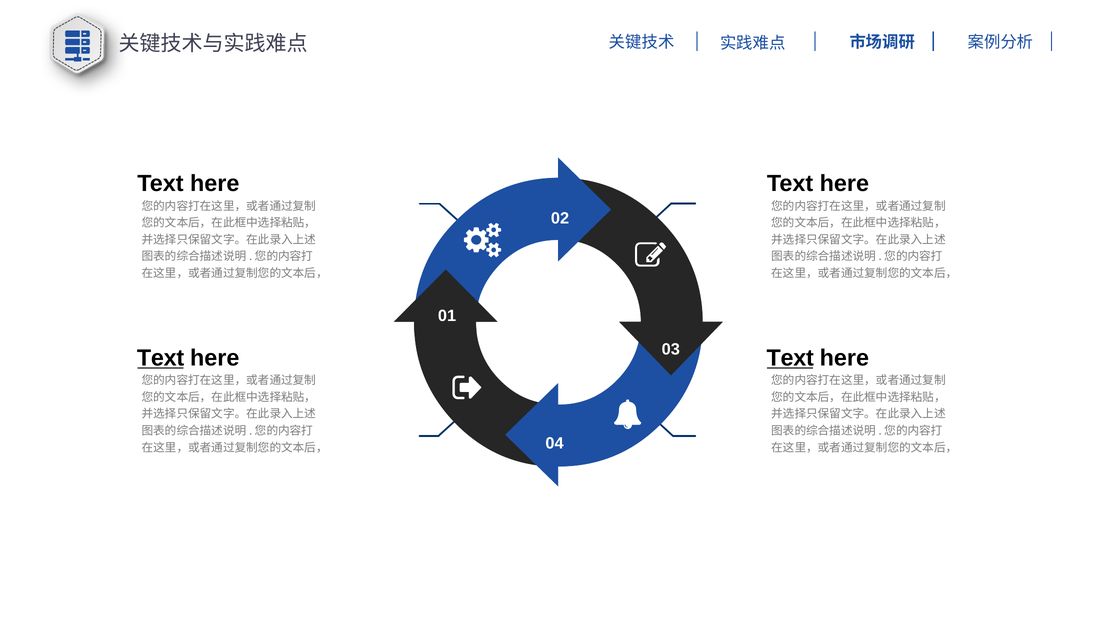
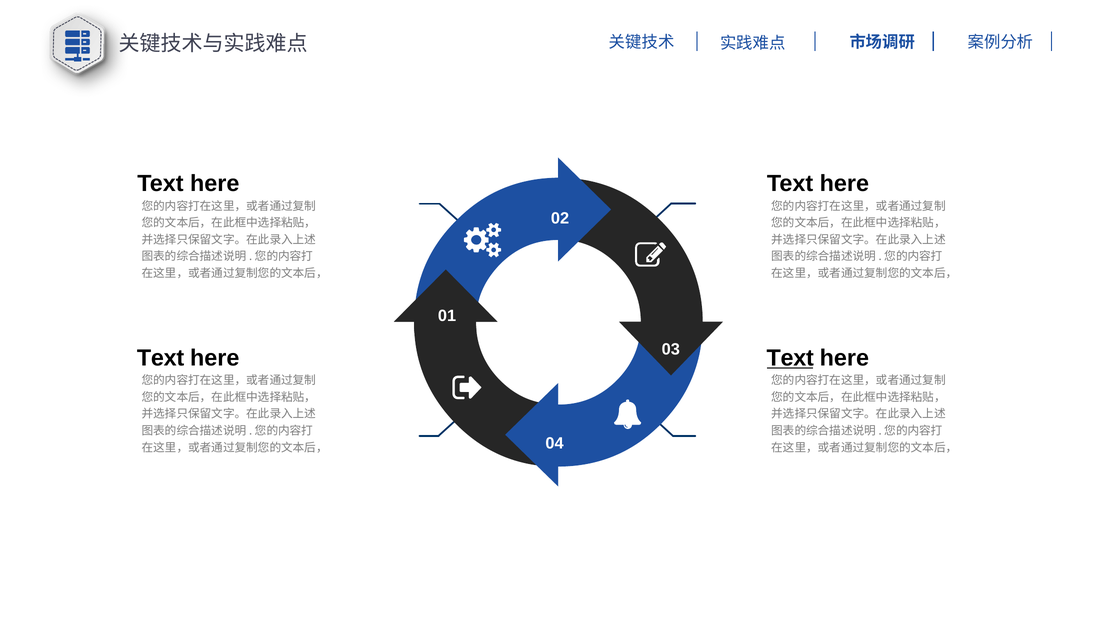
Text underline: present -> none (161, 358)
